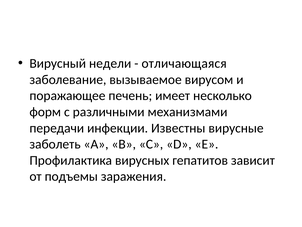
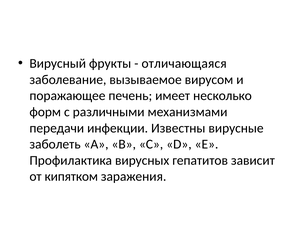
недели: недели -> фрукты (110, 63)
подъемы: подъемы -> кипятком (71, 176)
